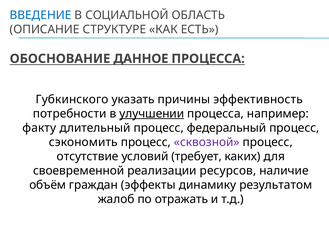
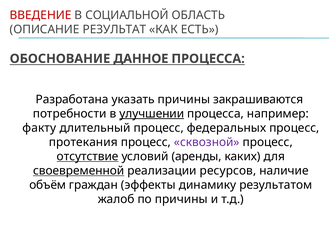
ВВЕДЕНИЕ colour: blue -> red (41, 15)
СТРУКТУРЕ: СТРУКТУРЕ -> РЕЗУЛЬТАТ (114, 30)
Губкинского: Губкинского -> Разработана (72, 99)
эффективность: эффективность -> закрашиваются (258, 99)
федеральный: федеральный -> федеральных (226, 128)
сэкономить: сэкономить -> протекания (83, 142)
отсутствие underline: none -> present (88, 156)
требует: требует -> аренды (197, 156)
своевременной underline: none -> present (79, 170)
по отражать: отражать -> причины (181, 199)
